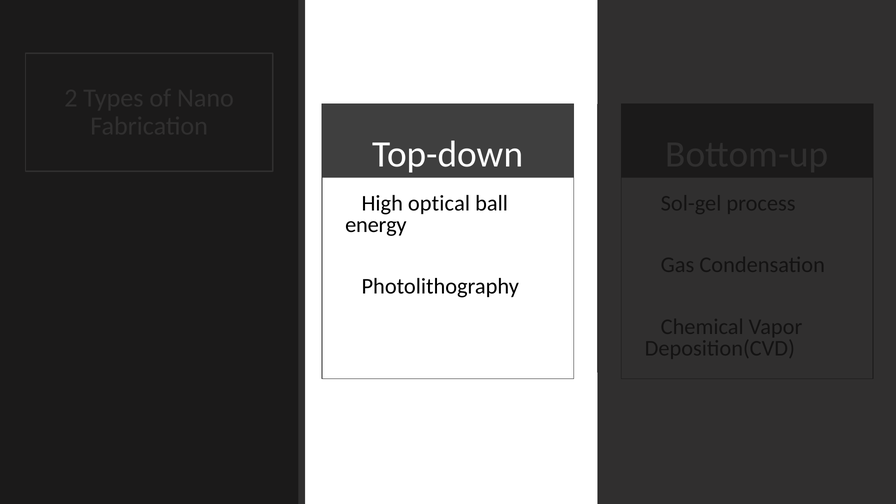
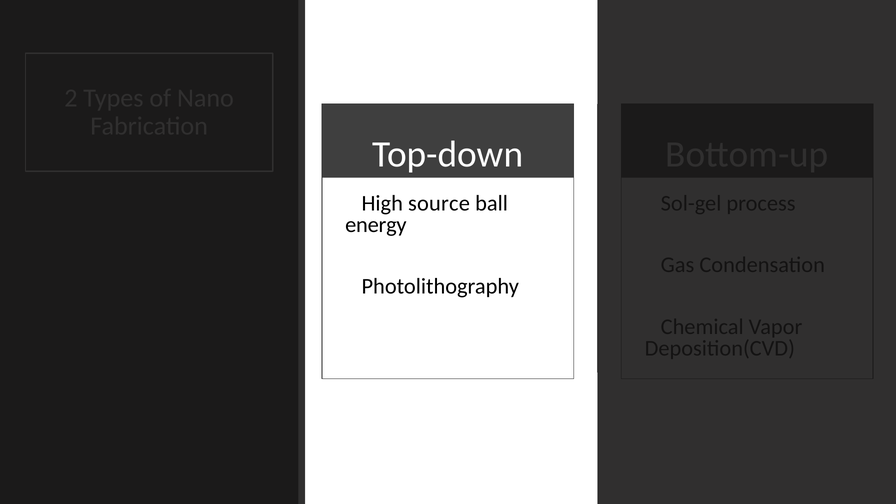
optical: optical -> source (439, 203)
